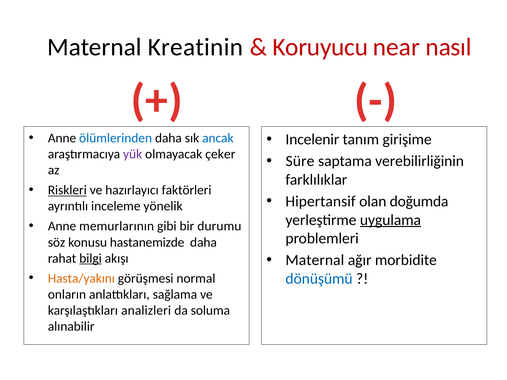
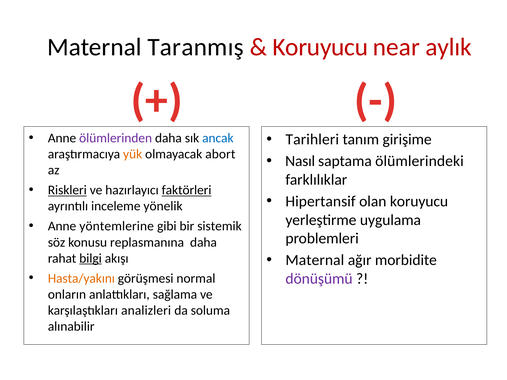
Kreatinin: Kreatinin -> Taranmış (196, 47)
nasıl: nasıl -> aylık (449, 47)
ölümlerinden colour: blue -> purple (116, 138)
Incelenir: Incelenir -> Tarihleri (312, 140)
yük colour: purple -> orange (133, 154)
çeker: çeker -> abort (220, 154)
Süre: Süre -> Nasıl (300, 161)
verebilirliğinin: verebilirliğinin -> ölümlerindeki (419, 161)
faktörleri underline: none -> present (187, 190)
olan doğumda: doğumda -> koruyucu (419, 202)
uygulama underline: present -> none (390, 220)
memurlarının: memurlarının -> yöntemlerine (117, 226)
durumu: durumu -> sistemik (219, 226)
hastanemizde: hastanemizde -> replasmanına (147, 242)
dönüşümü colour: blue -> purple (319, 279)
